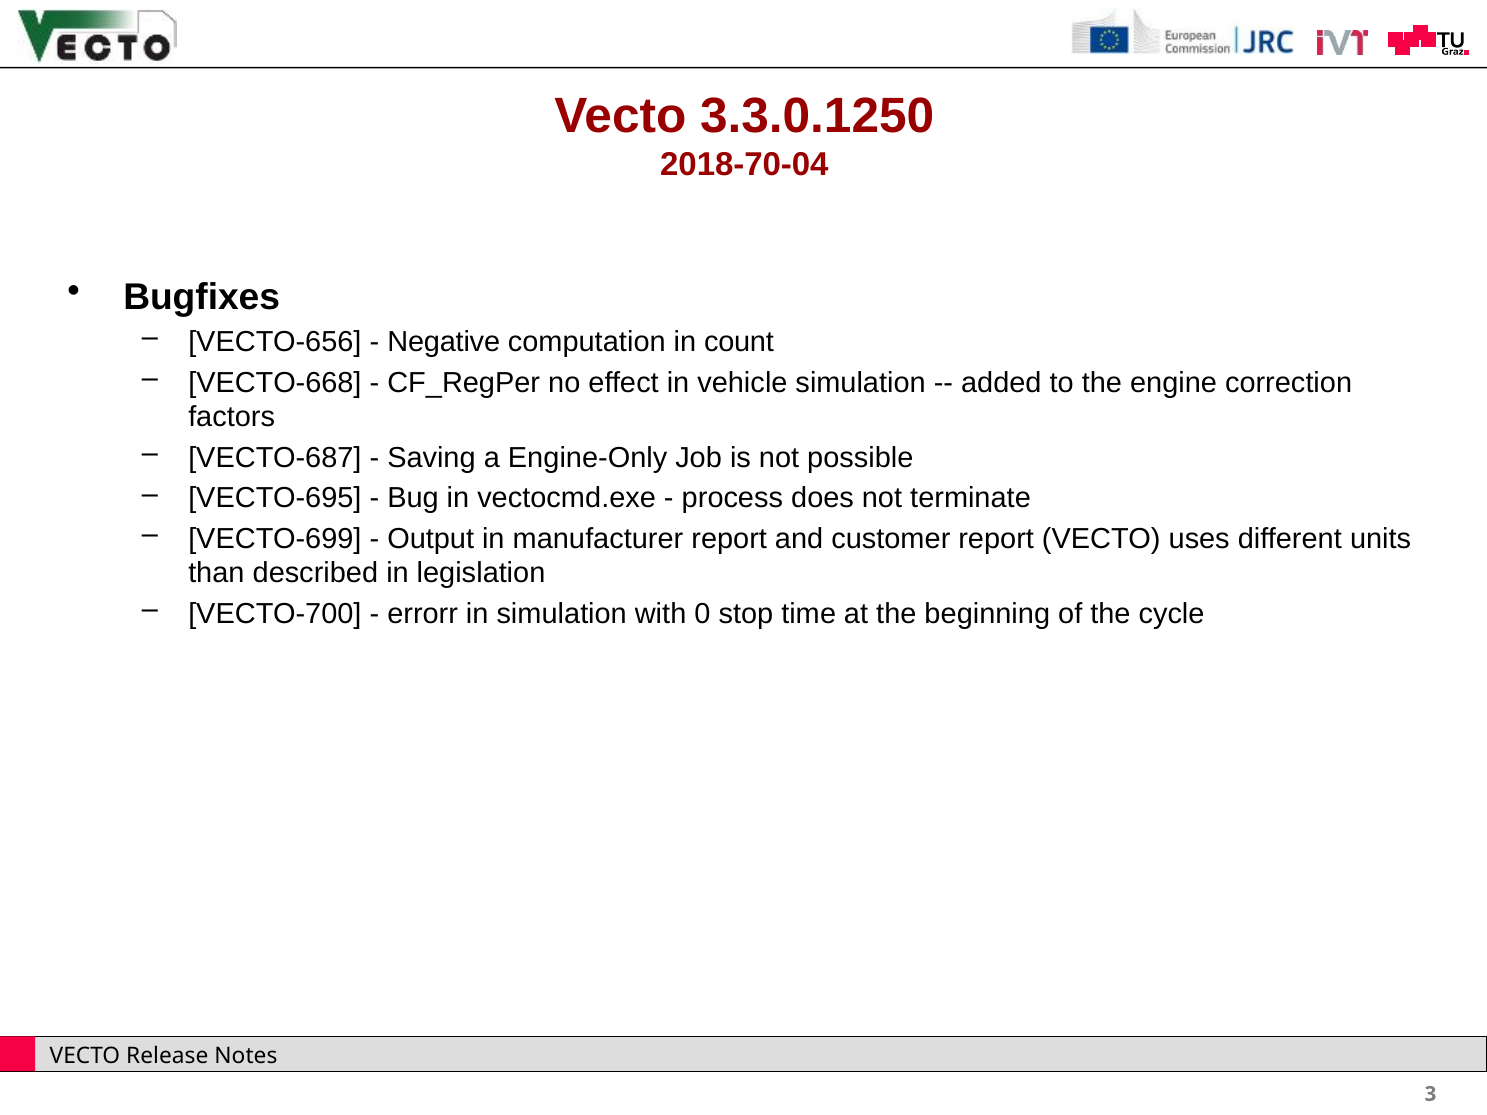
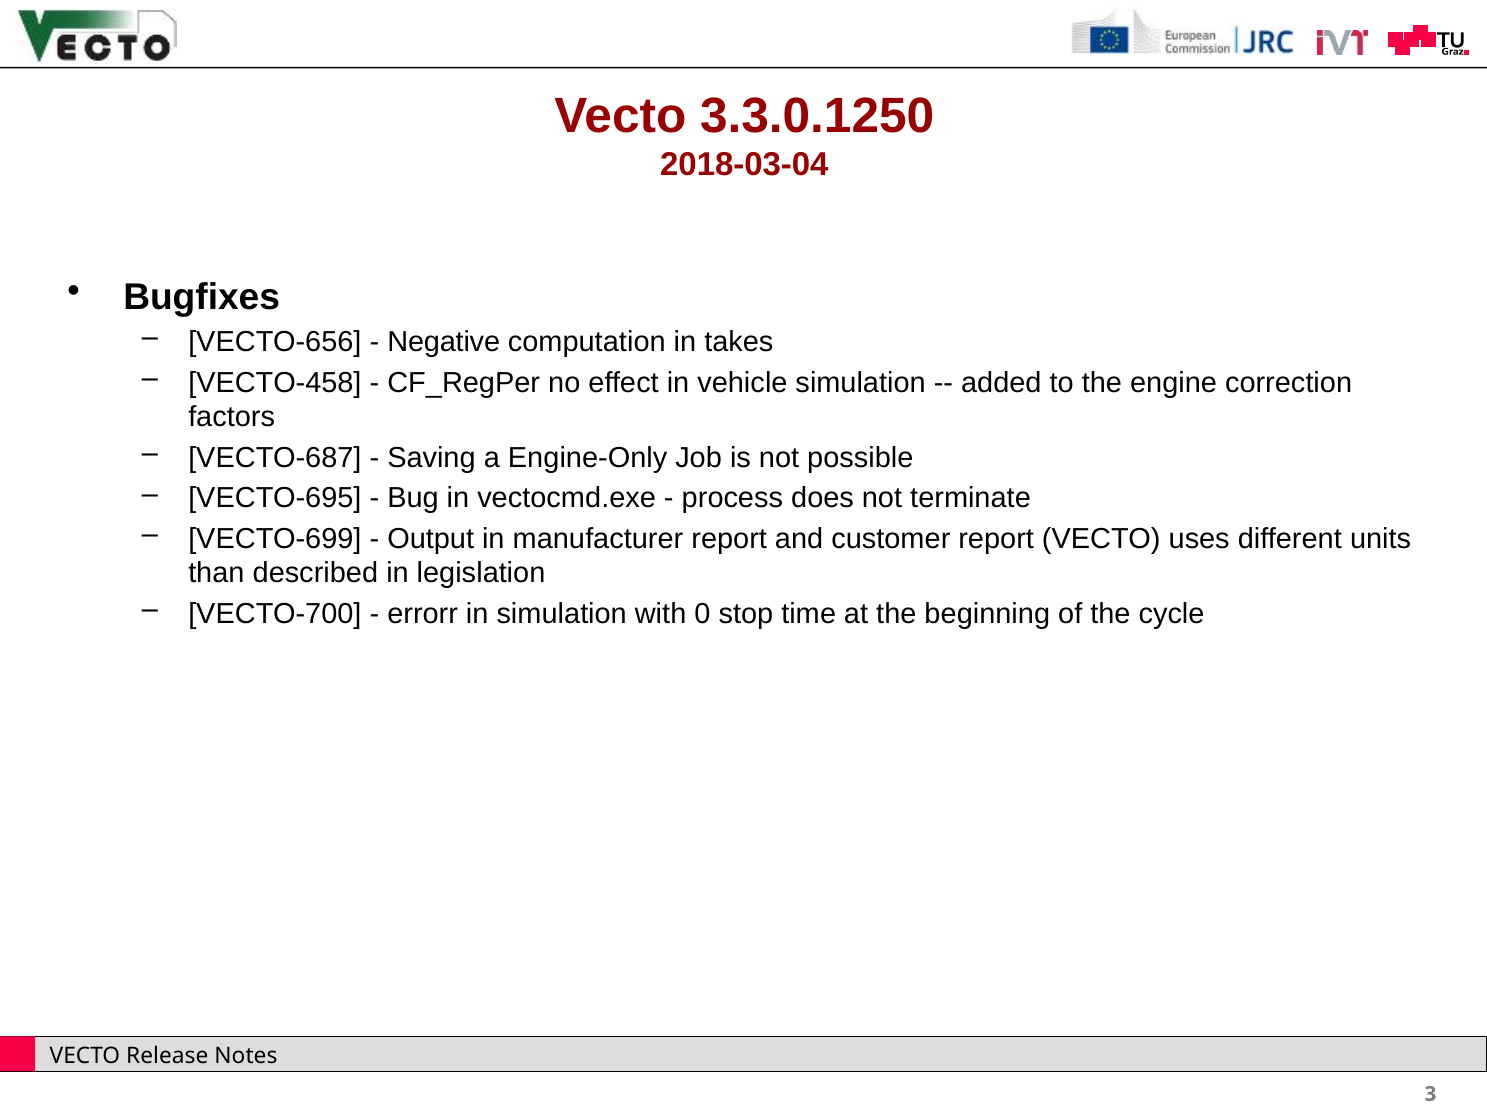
2018-70-04: 2018-70-04 -> 2018-03-04 (744, 165)
count: count -> takes (739, 342)
VECTO-668: VECTO-668 -> VECTO-458 (275, 383)
